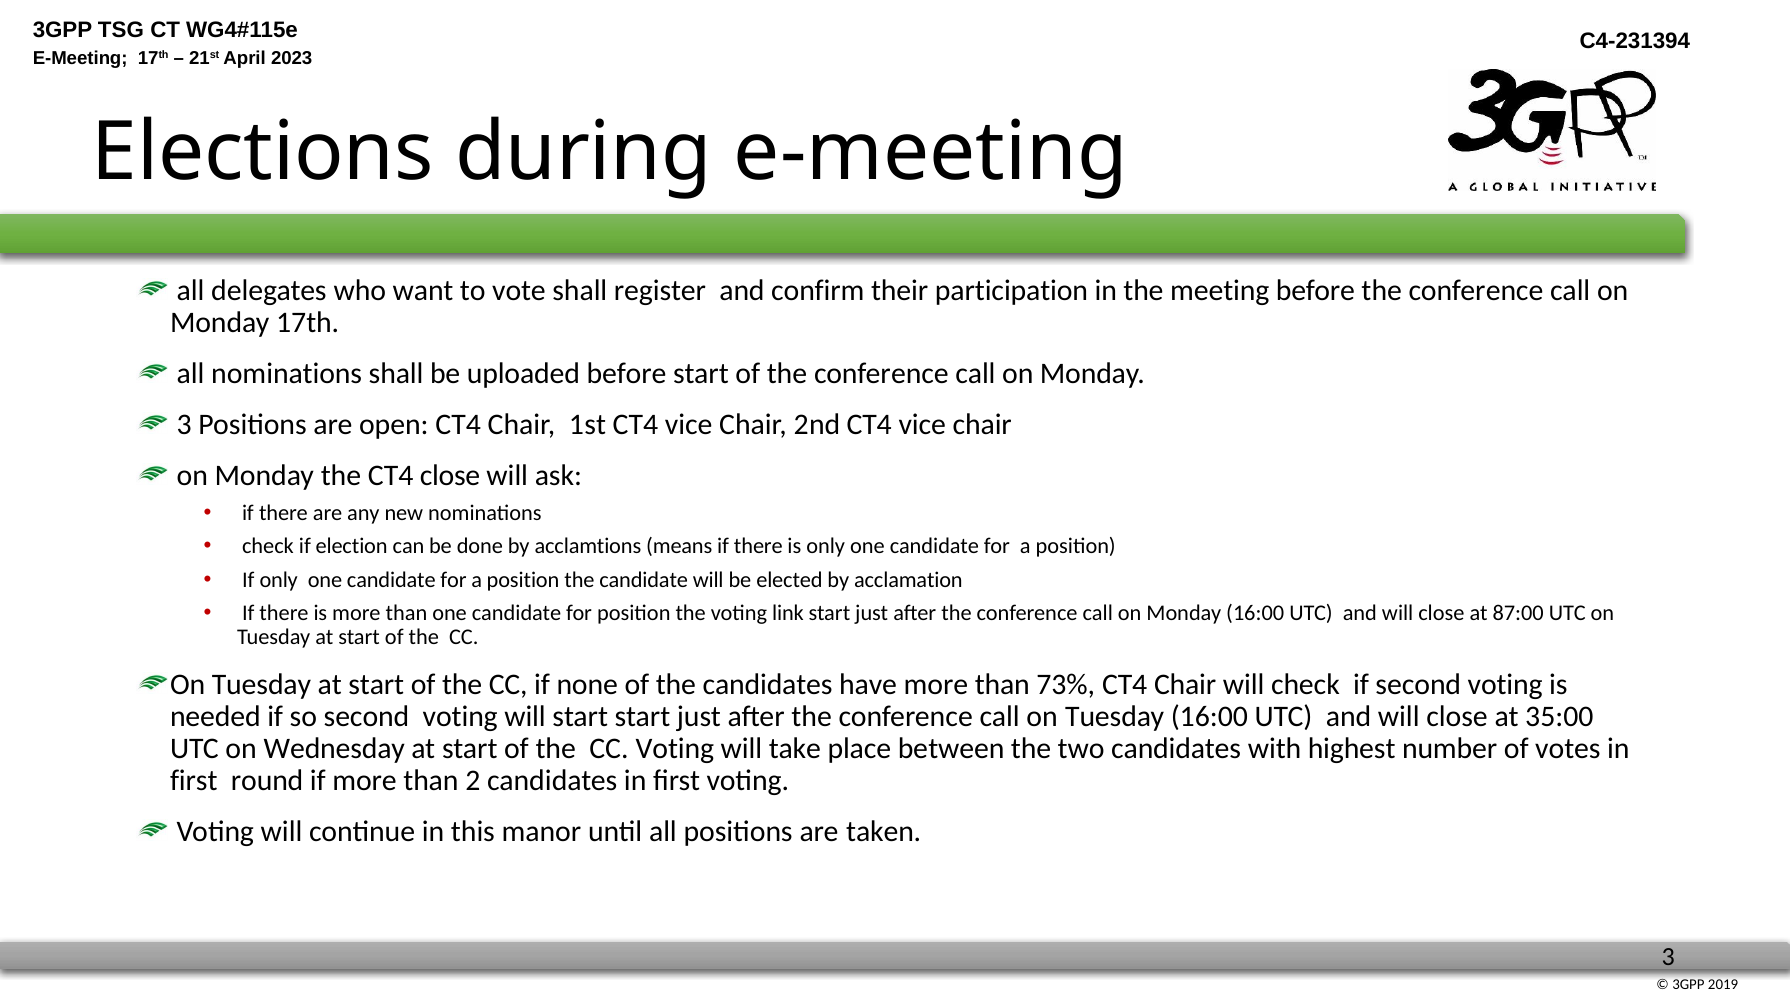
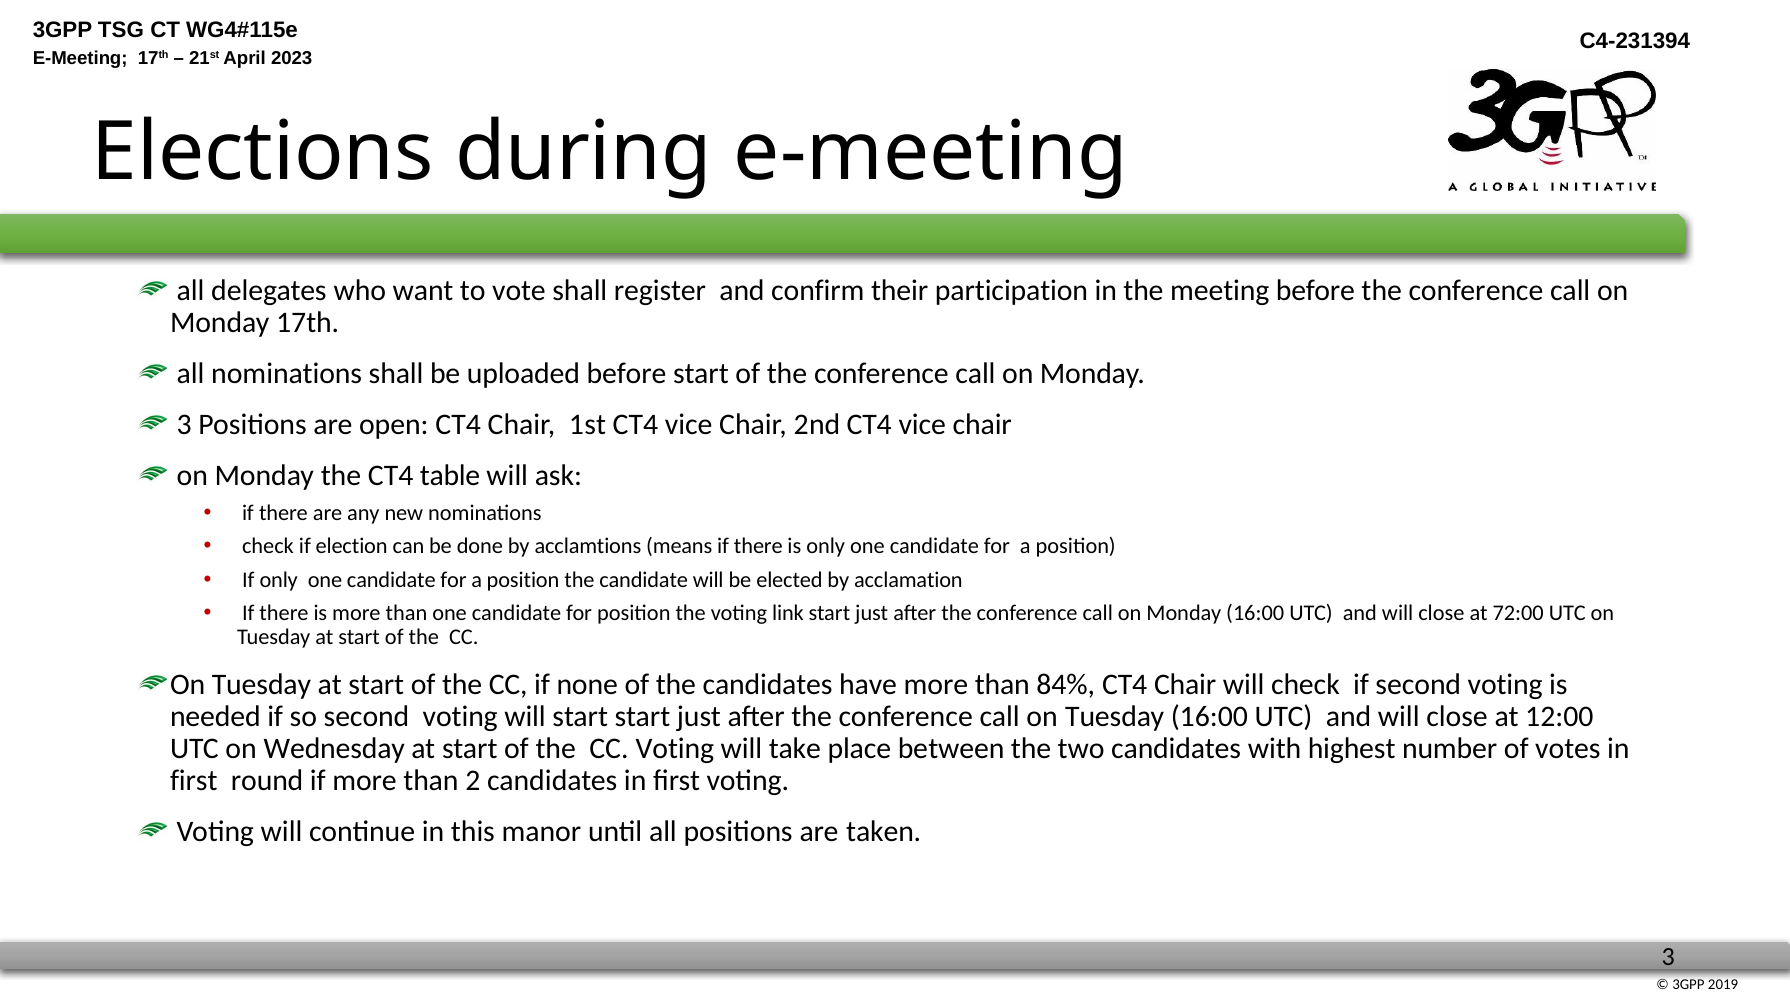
CT4 close: close -> table (450, 475)
87:00: 87:00 -> 72:00 (1518, 613)
73%: 73% -> 84% (1066, 684)
35:00: 35:00 -> 12:00 (1559, 716)
